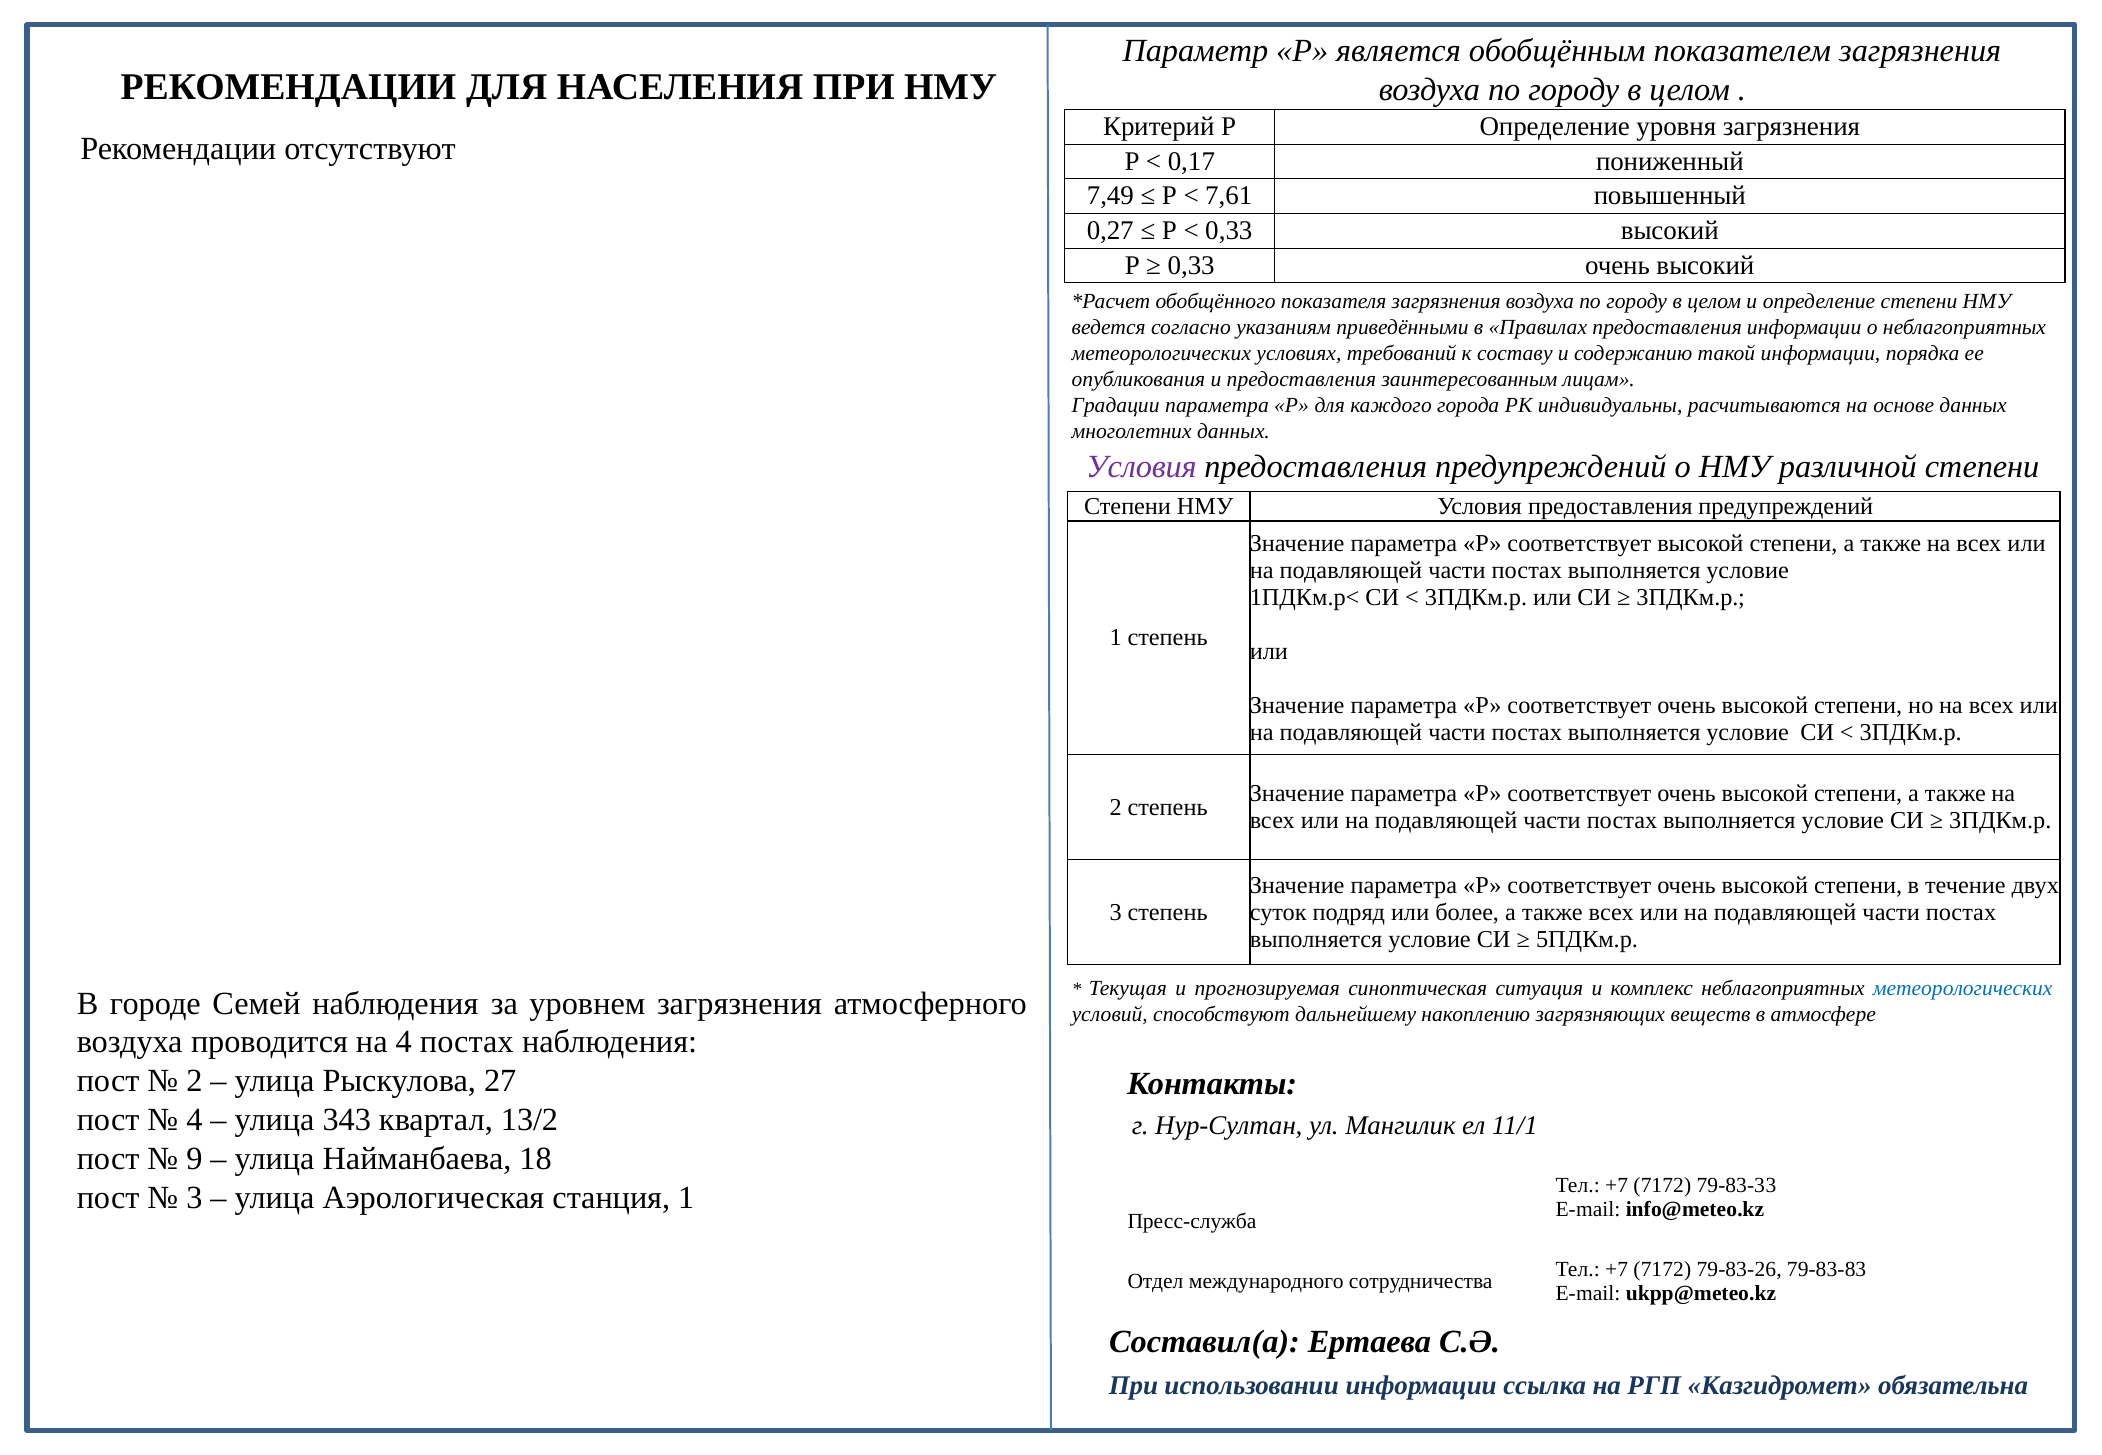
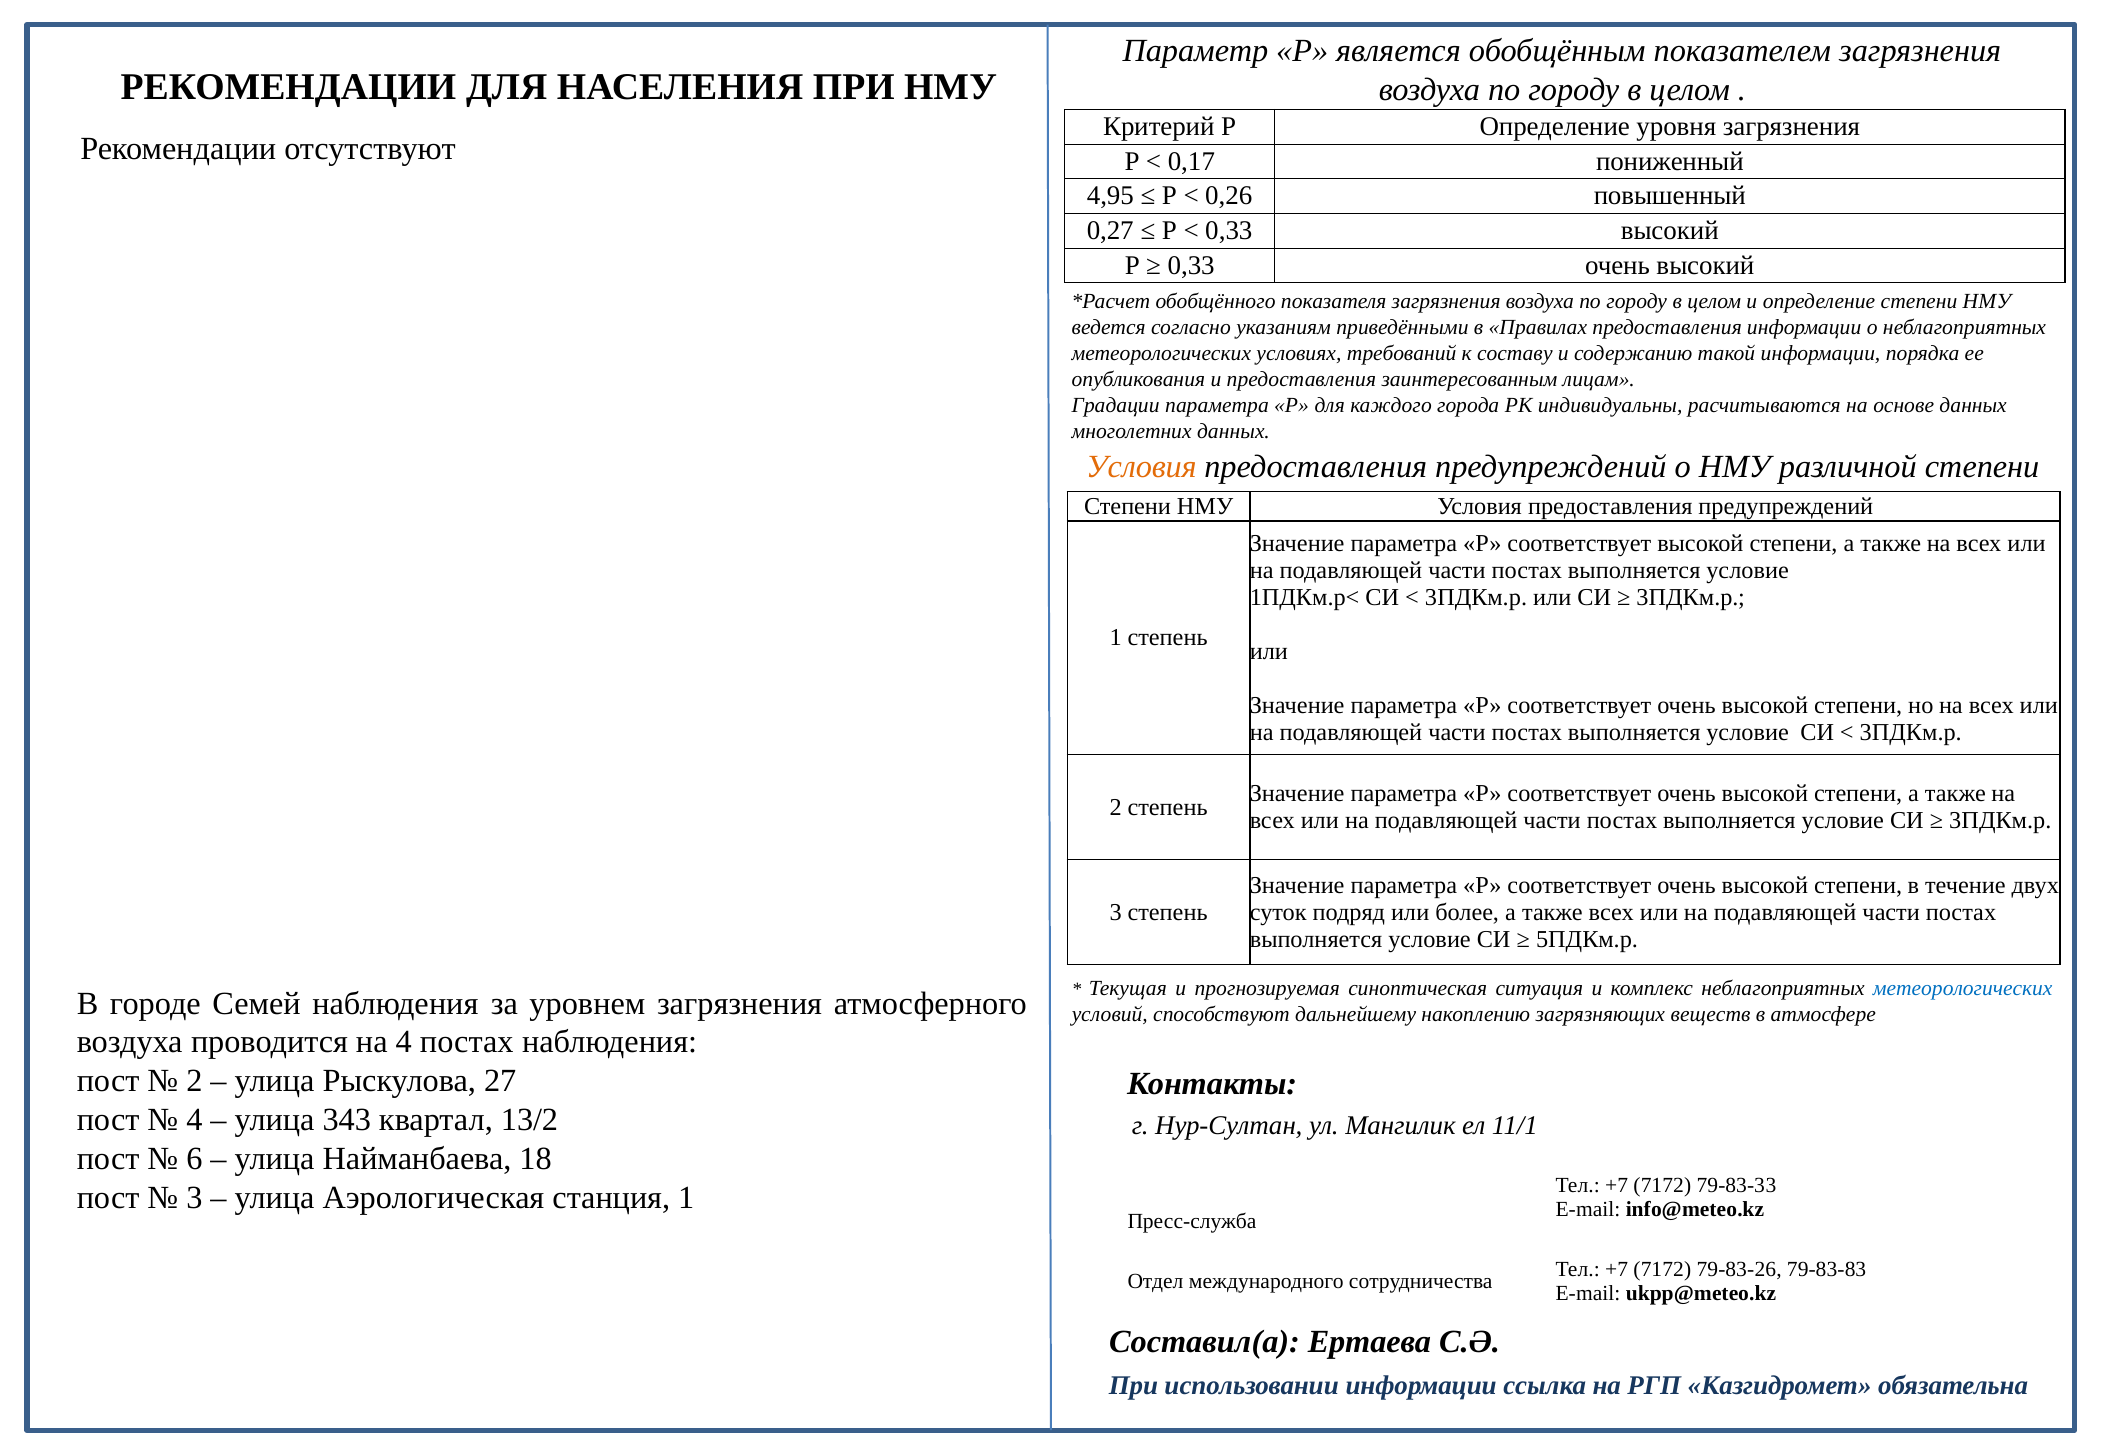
7,49: 7,49 -> 4,95 (1110, 196)
7,61: 7,61 -> 0,26 (1229, 196)
Условия colour: purple -> orange (1141, 467)
9: 9 -> 6 (194, 1159)
